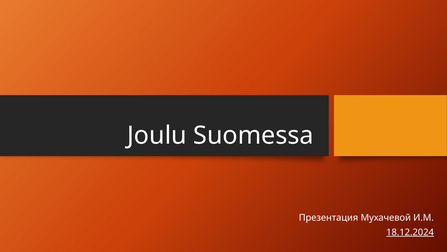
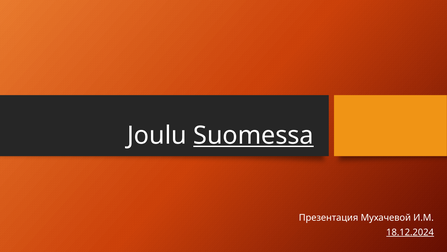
Suomessa underline: none -> present (253, 135)
